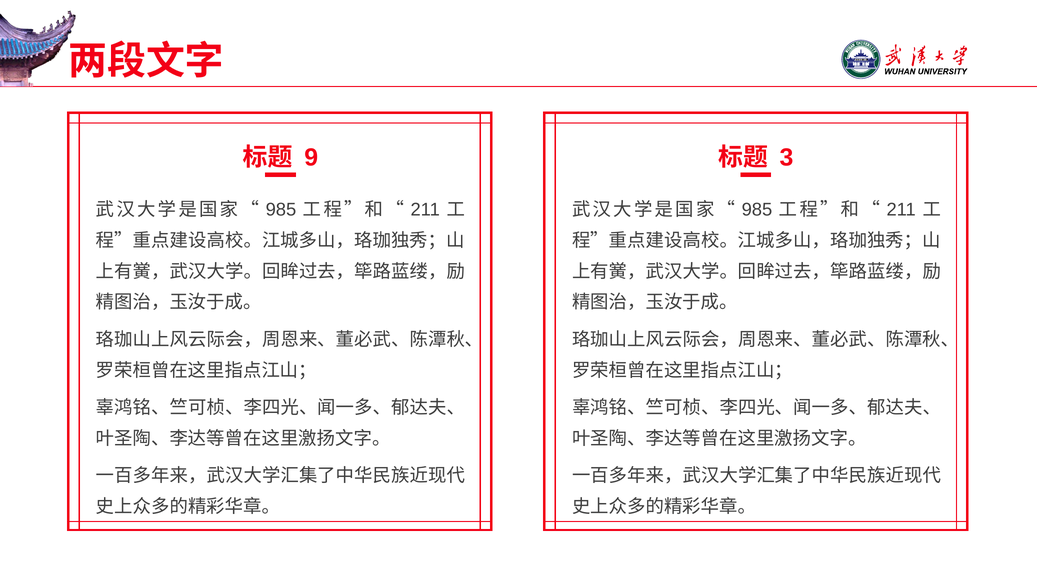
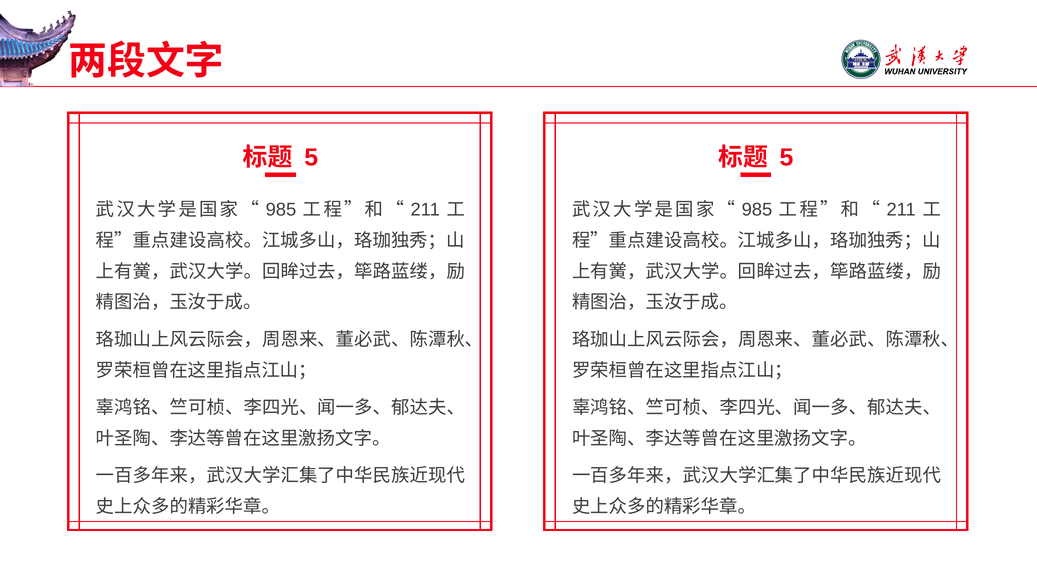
9: 9 -> 5 (311, 158)
3: 3 -> 5 (786, 158)
